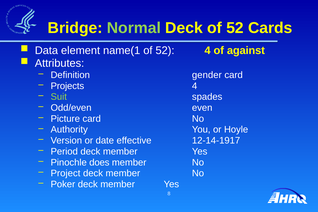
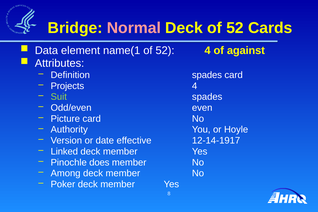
Normal colour: light green -> pink (134, 28)
Definition gender: gender -> spades (207, 75)
Period: Period -> Linked (64, 151)
Project: Project -> Among (66, 173)
